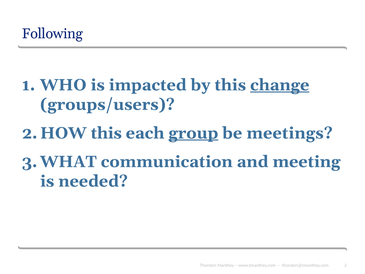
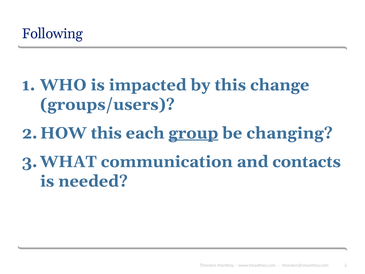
change underline: present -> none (280, 85)
meetings: meetings -> changing (290, 133)
meeting: meeting -> contacts (307, 162)
